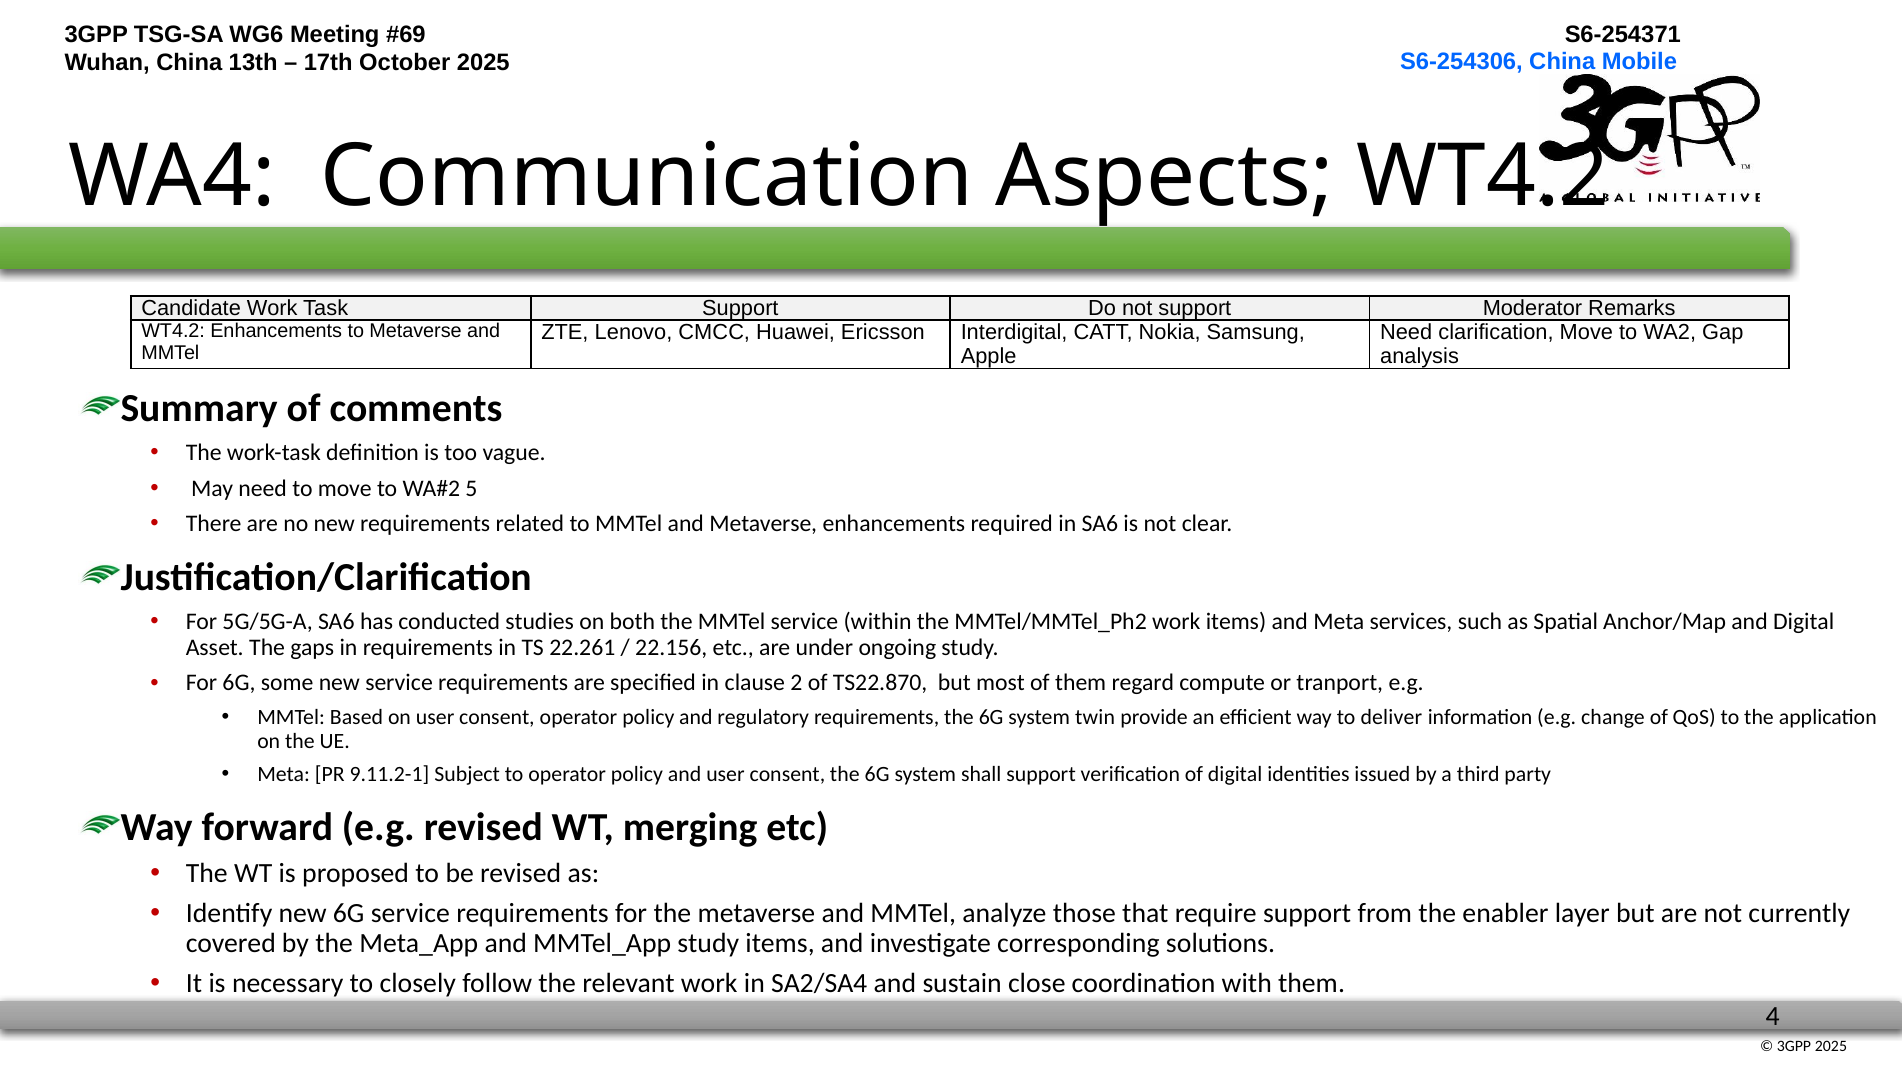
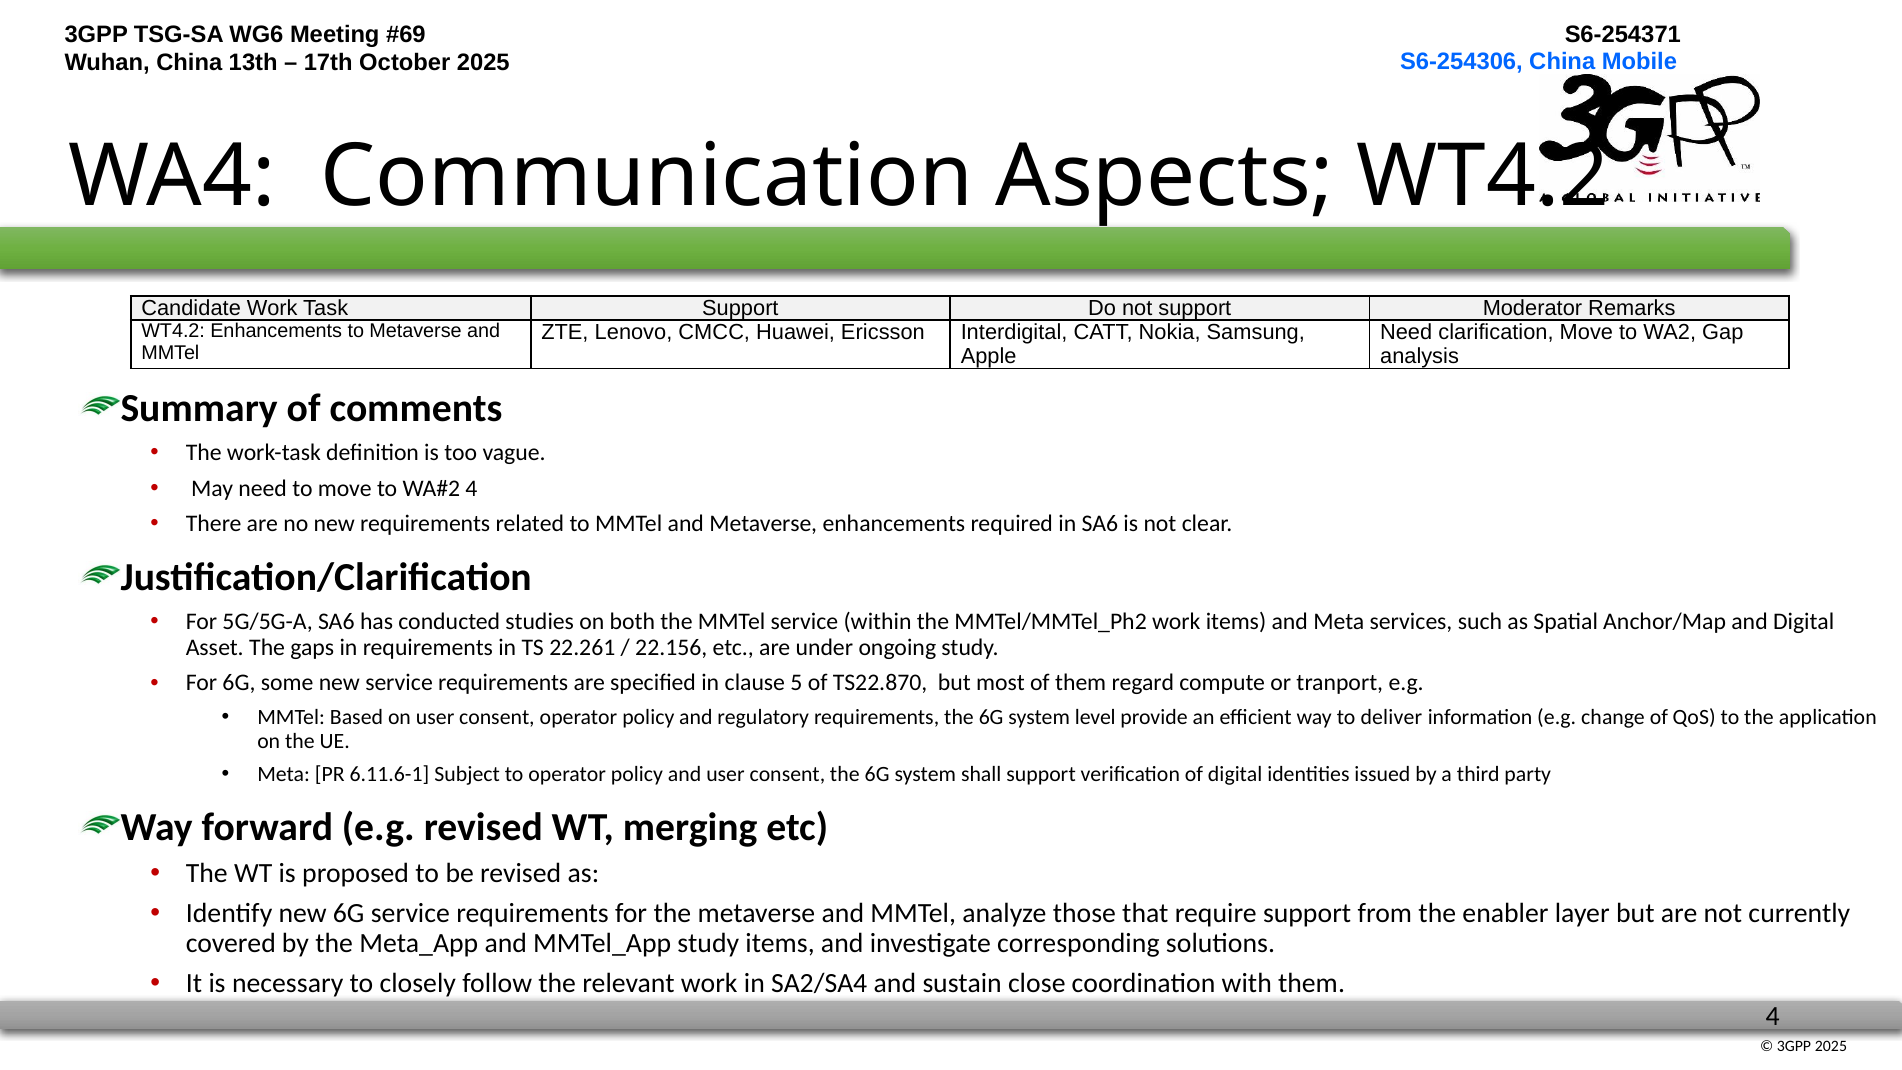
5: 5 -> 4 (472, 488)
2: 2 -> 5 (797, 683)
twin: twin -> level (1095, 718)
9.11.2-1: 9.11.2-1 -> 6.11.6-1 (390, 775)
